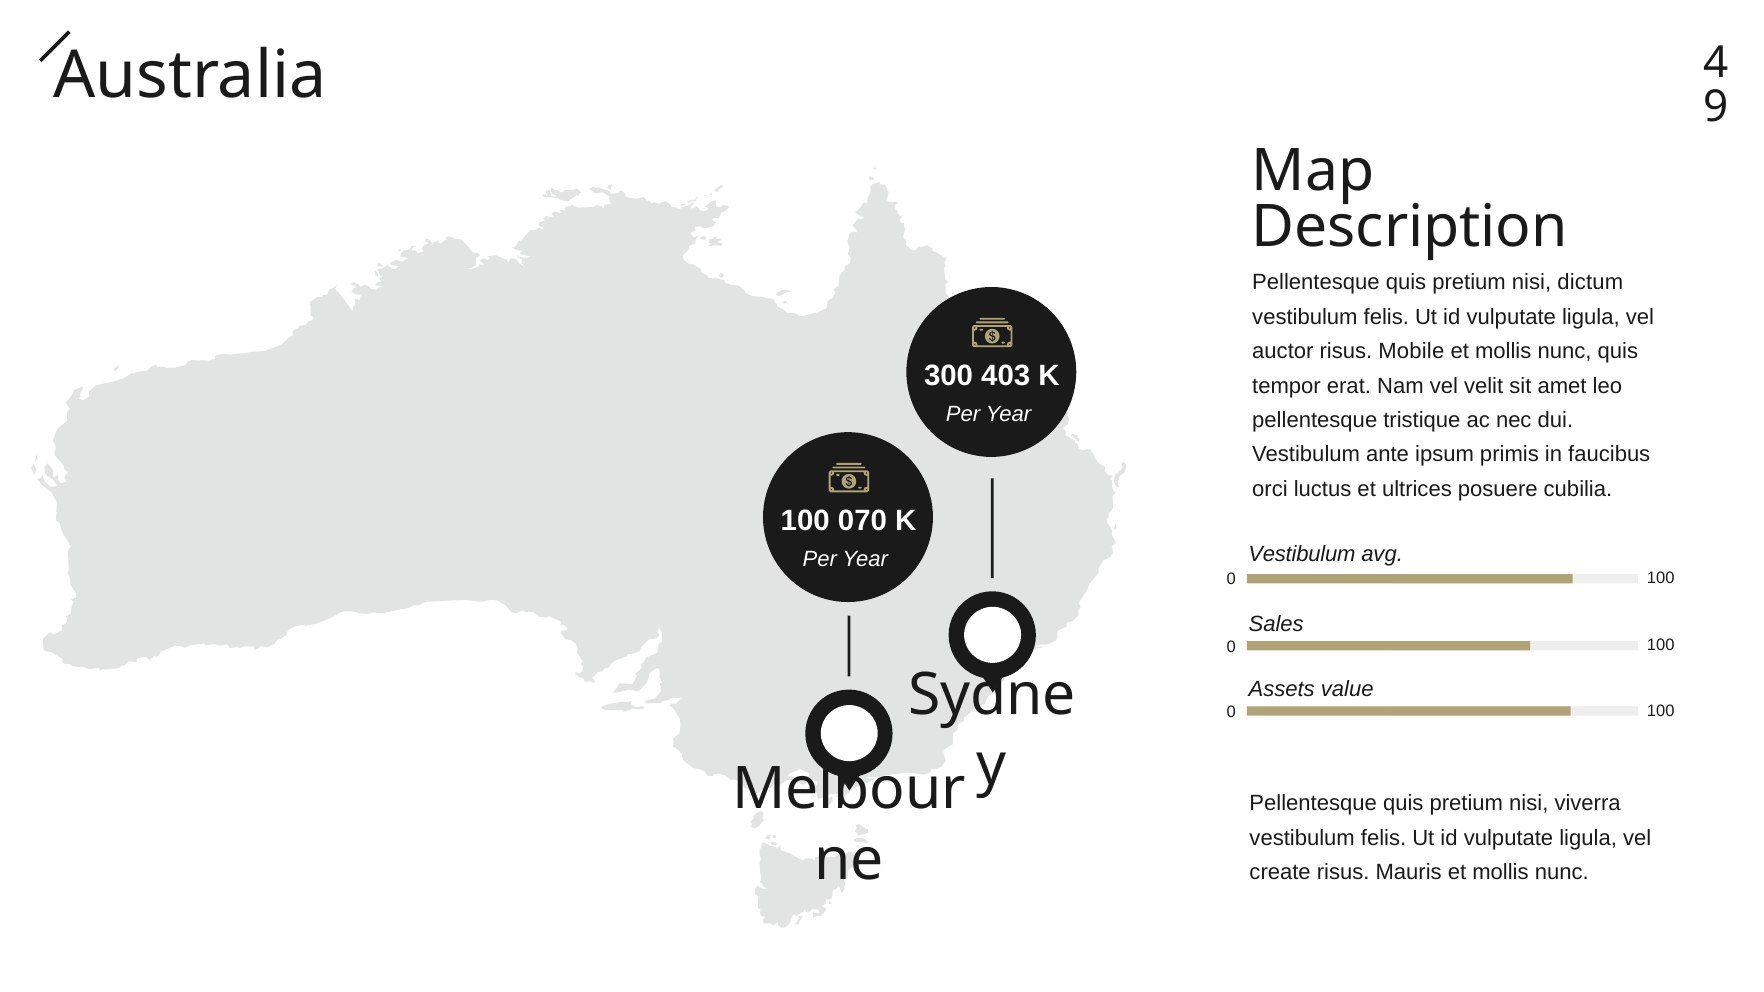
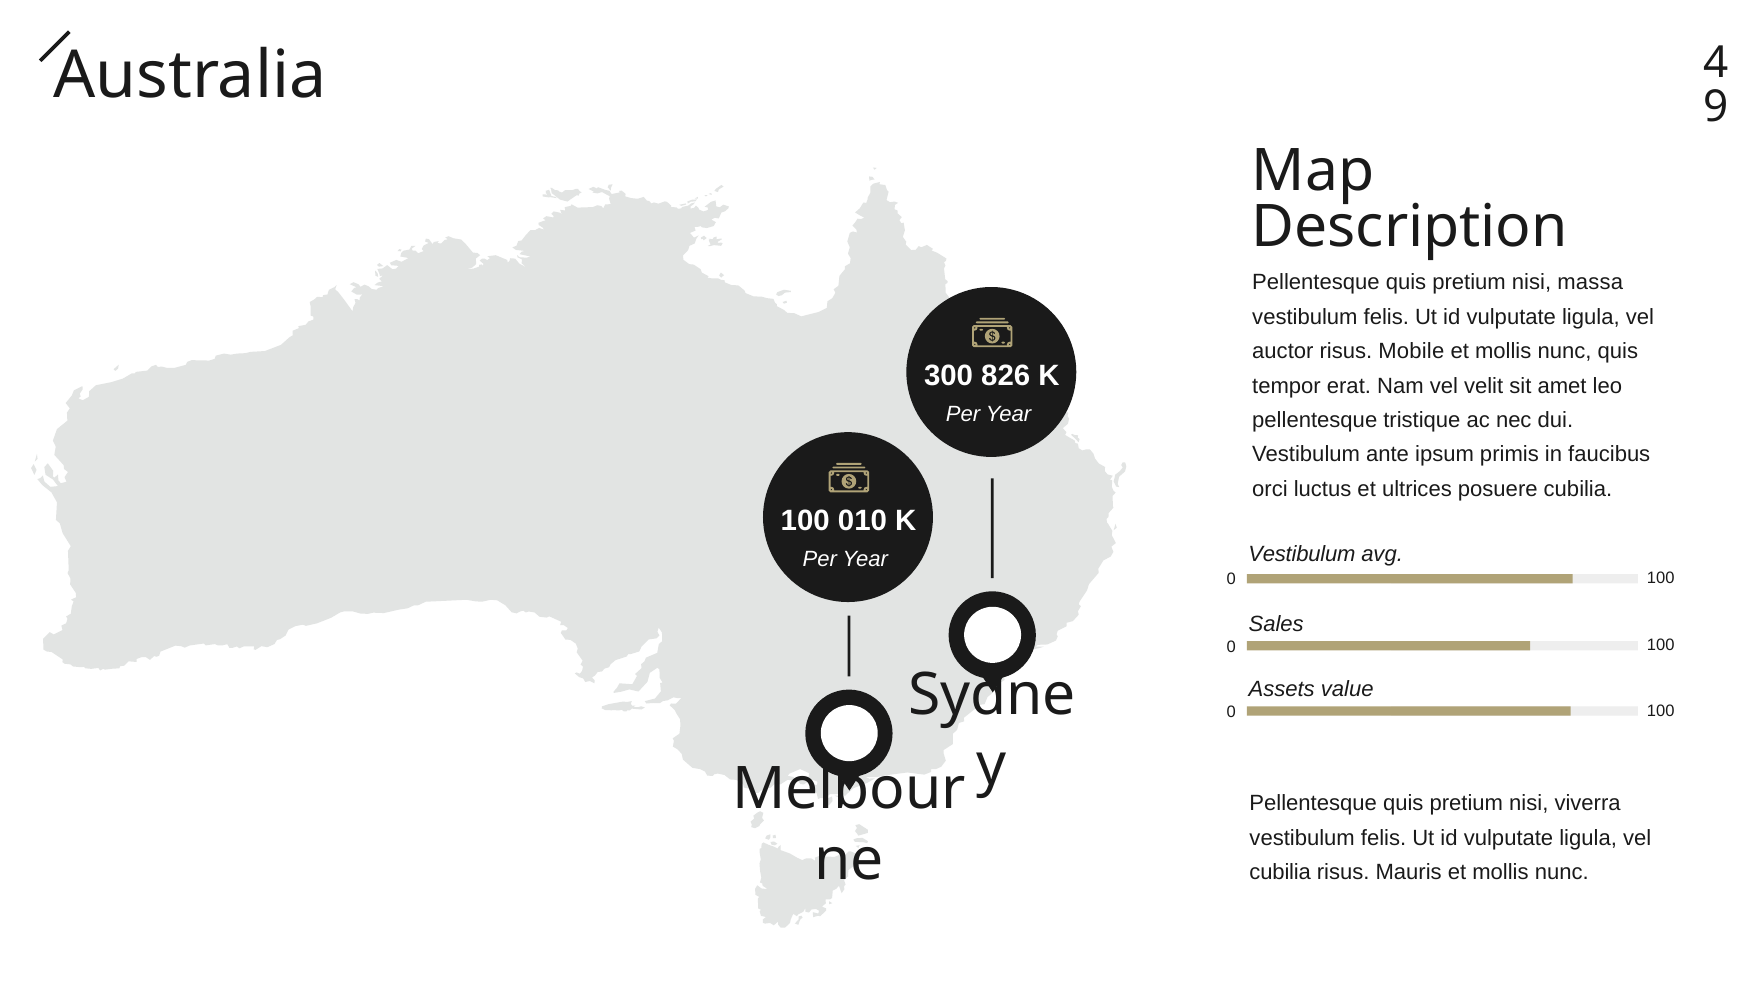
dictum: dictum -> massa (1590, 283)
403: 403 -> 826 (1006, 375)
070: 070 -> 010 (862, 521)
create: create -> cubilia (1280, 872)
